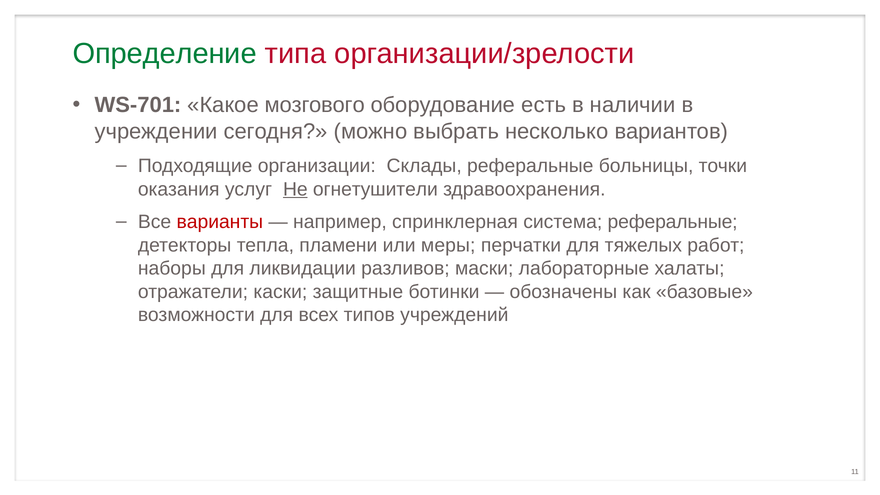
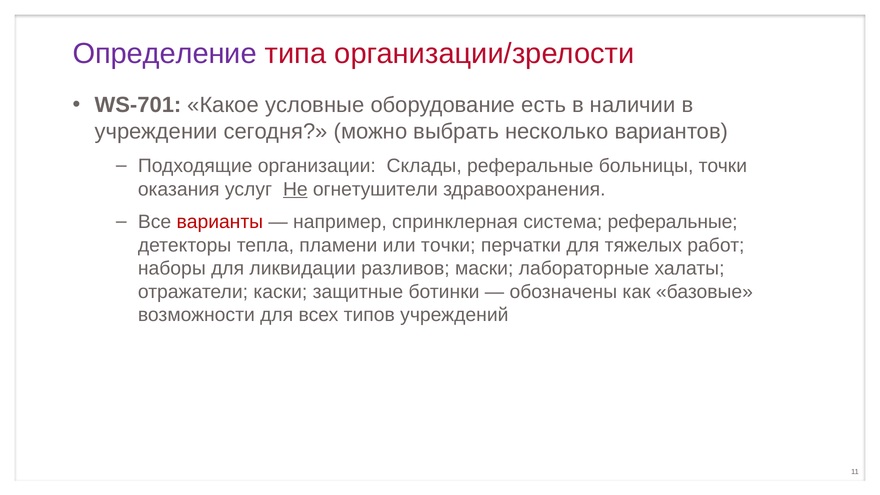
Определение colour: green -> purple (165, 54)
мозгового: мозгового -> условные (315, 105)
или меры: меры -> точки (448, 245)
